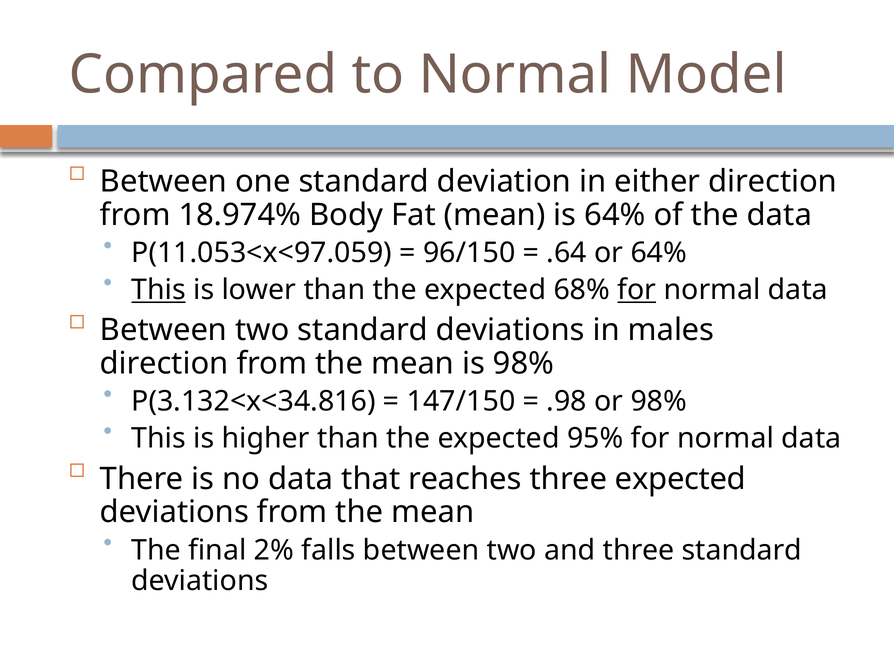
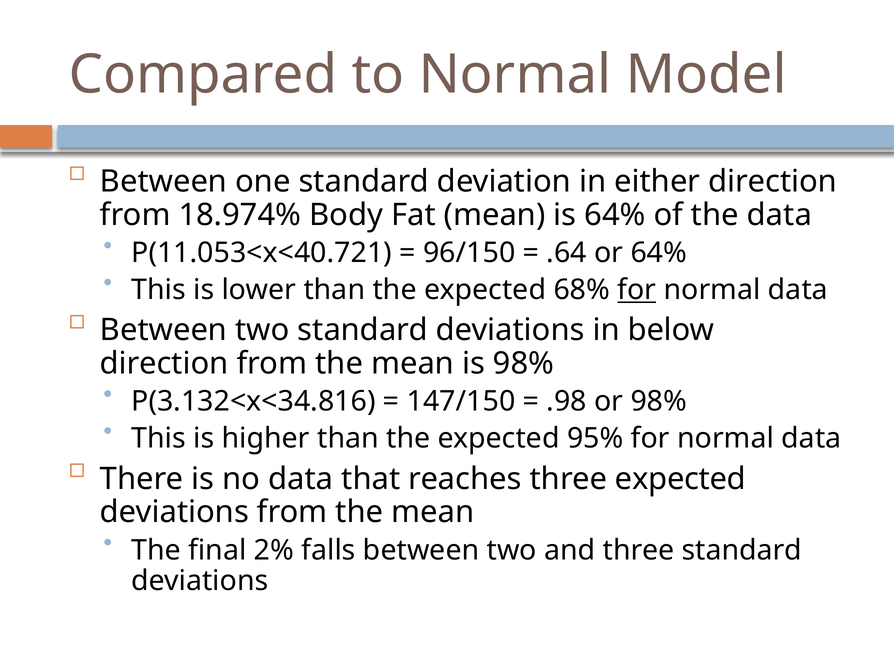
P(11.053<x<97.059: P(11.053<x<97.059 -> P(11.053<x<40.721 (262, 253)
This underline: present -> none (159, 290)
males: males -> below (671, 330)
